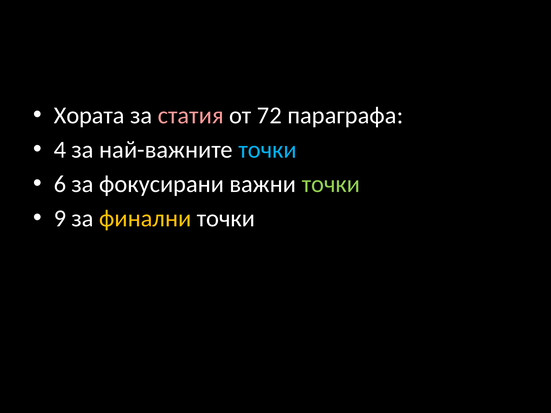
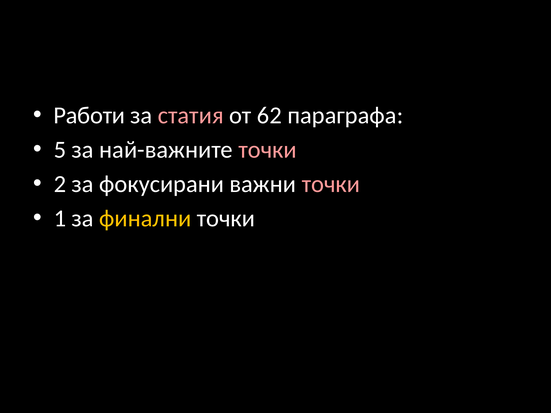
Хората: Хората -> Работи (89, 116)
72: 72 -> 62 (269, 116)
4: 4 -> 5 (60, 150)
точки colour: light blue -> pink (268, 150)
6: 6 -> 2 (60, 184)
точки colour: light green -> pink (331, 184)
9: 9 -> 1 (60, 218)
